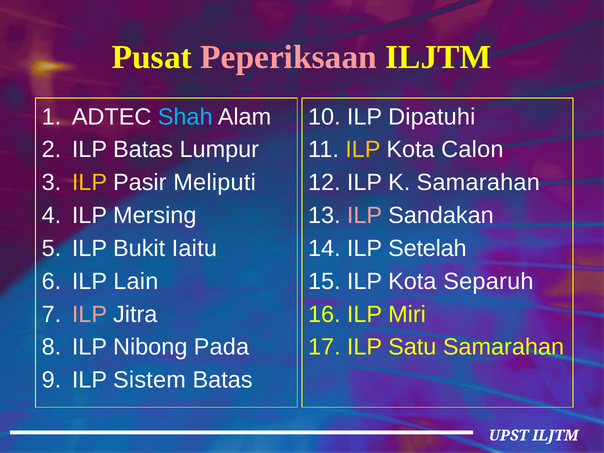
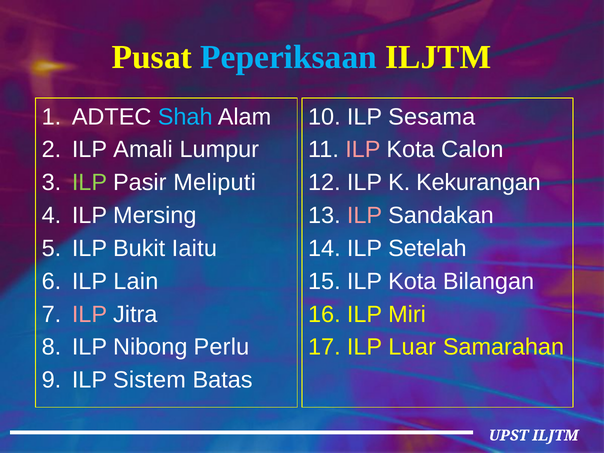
Peperiksaan colour: pink -> light blue (289, 57)
Dipatuhi: Dipatuhi -> Sesama (432, 117)
ILP Batas: Batas -> Amali (143, 150)
ILP colour: yellow -> pink (363, 150)
ILP colour: yellow -> light green (89, 183)
K Samarahan: Samarahan -> Kekurangan (478, 183)
Separuh: Separuh -> Bilangan (489, 281)
Pada: Pada -> Perlu (221, 347)
Satu: Satu -> Luar (412, 347)
